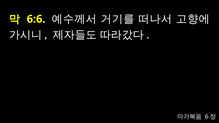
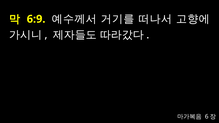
6:6: 6:6 -> 6:9 (36, 19)
